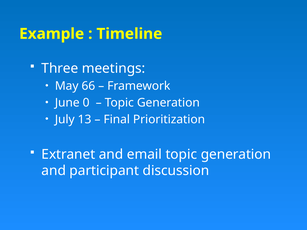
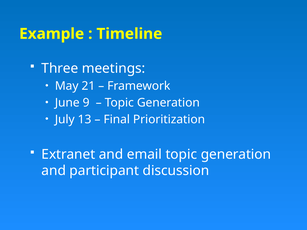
66: 66 -> 21 (88, 86)
0: 0 -> 9 (86, 103)
